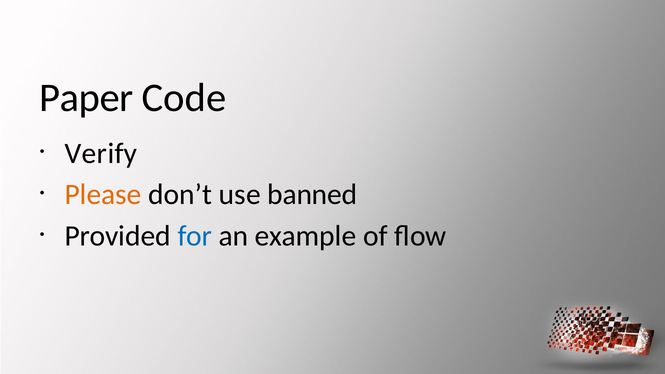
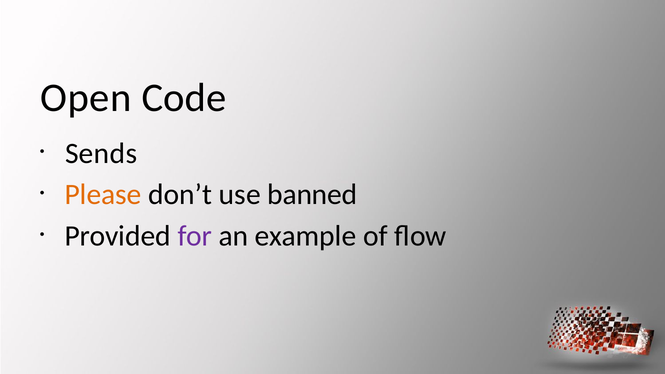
Paper: Paper -> Open (86, 98)
Verify: Verify -> Sends (101, 153)
for colour: blue -> purple (195, 236)
